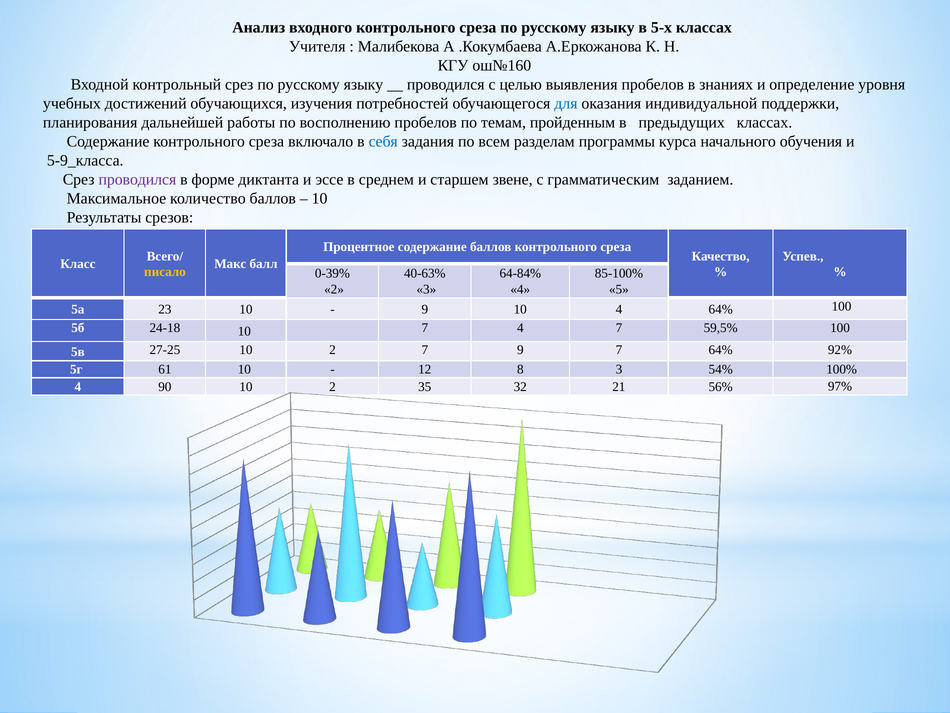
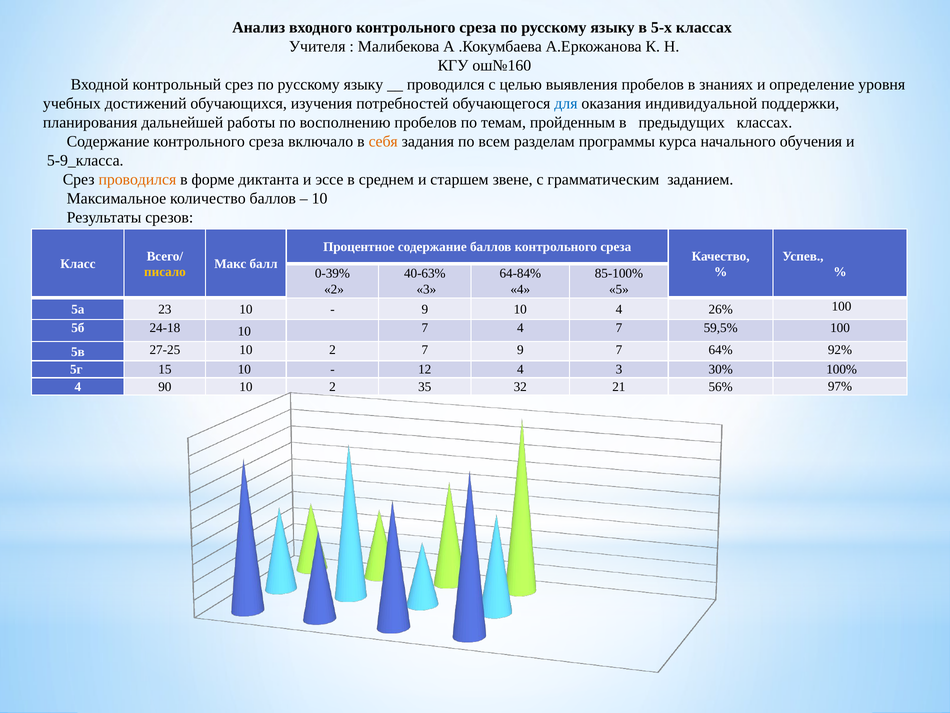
себя colour: blue -> orange (383, 141)
проводился colour: purple -> orange (137, 179)
4 64%: 64% -> 26% (721, 309)
61: 61 -> 15 (165, 369)
12 8: 8 -> 4 (520, 369)
54%: 54% -> 30% (721, 369)
